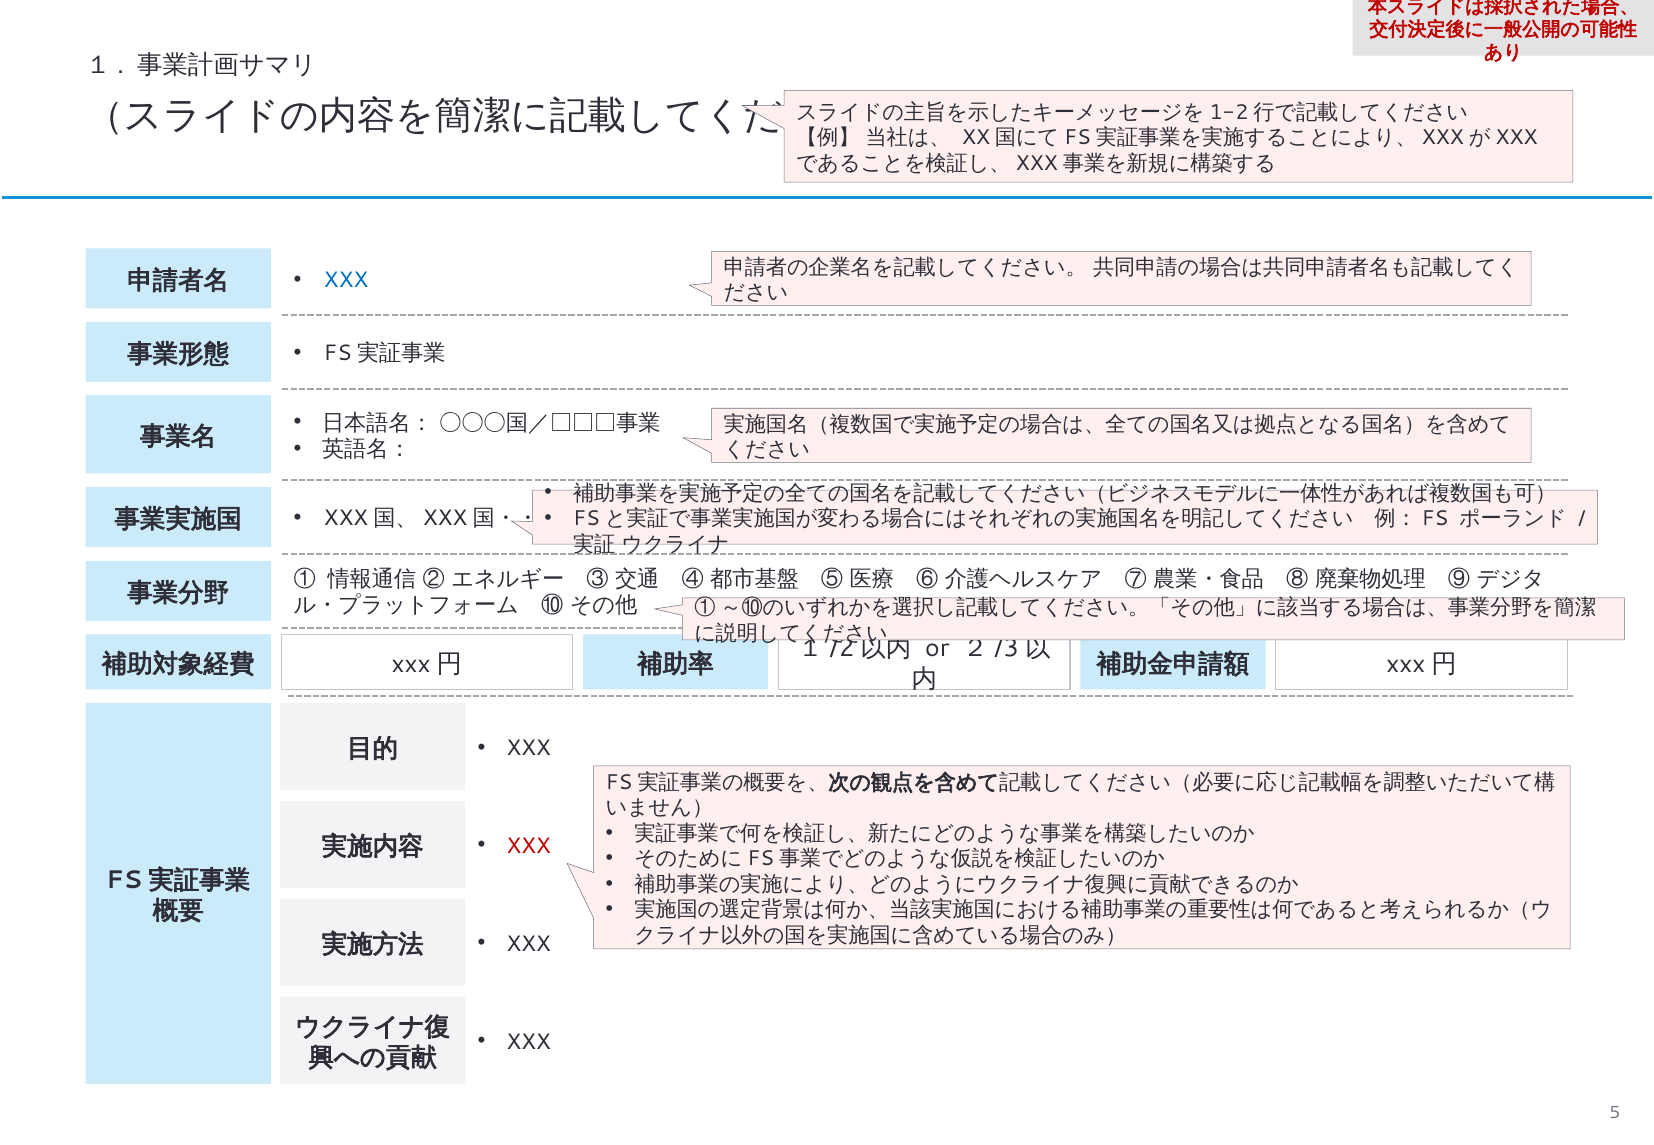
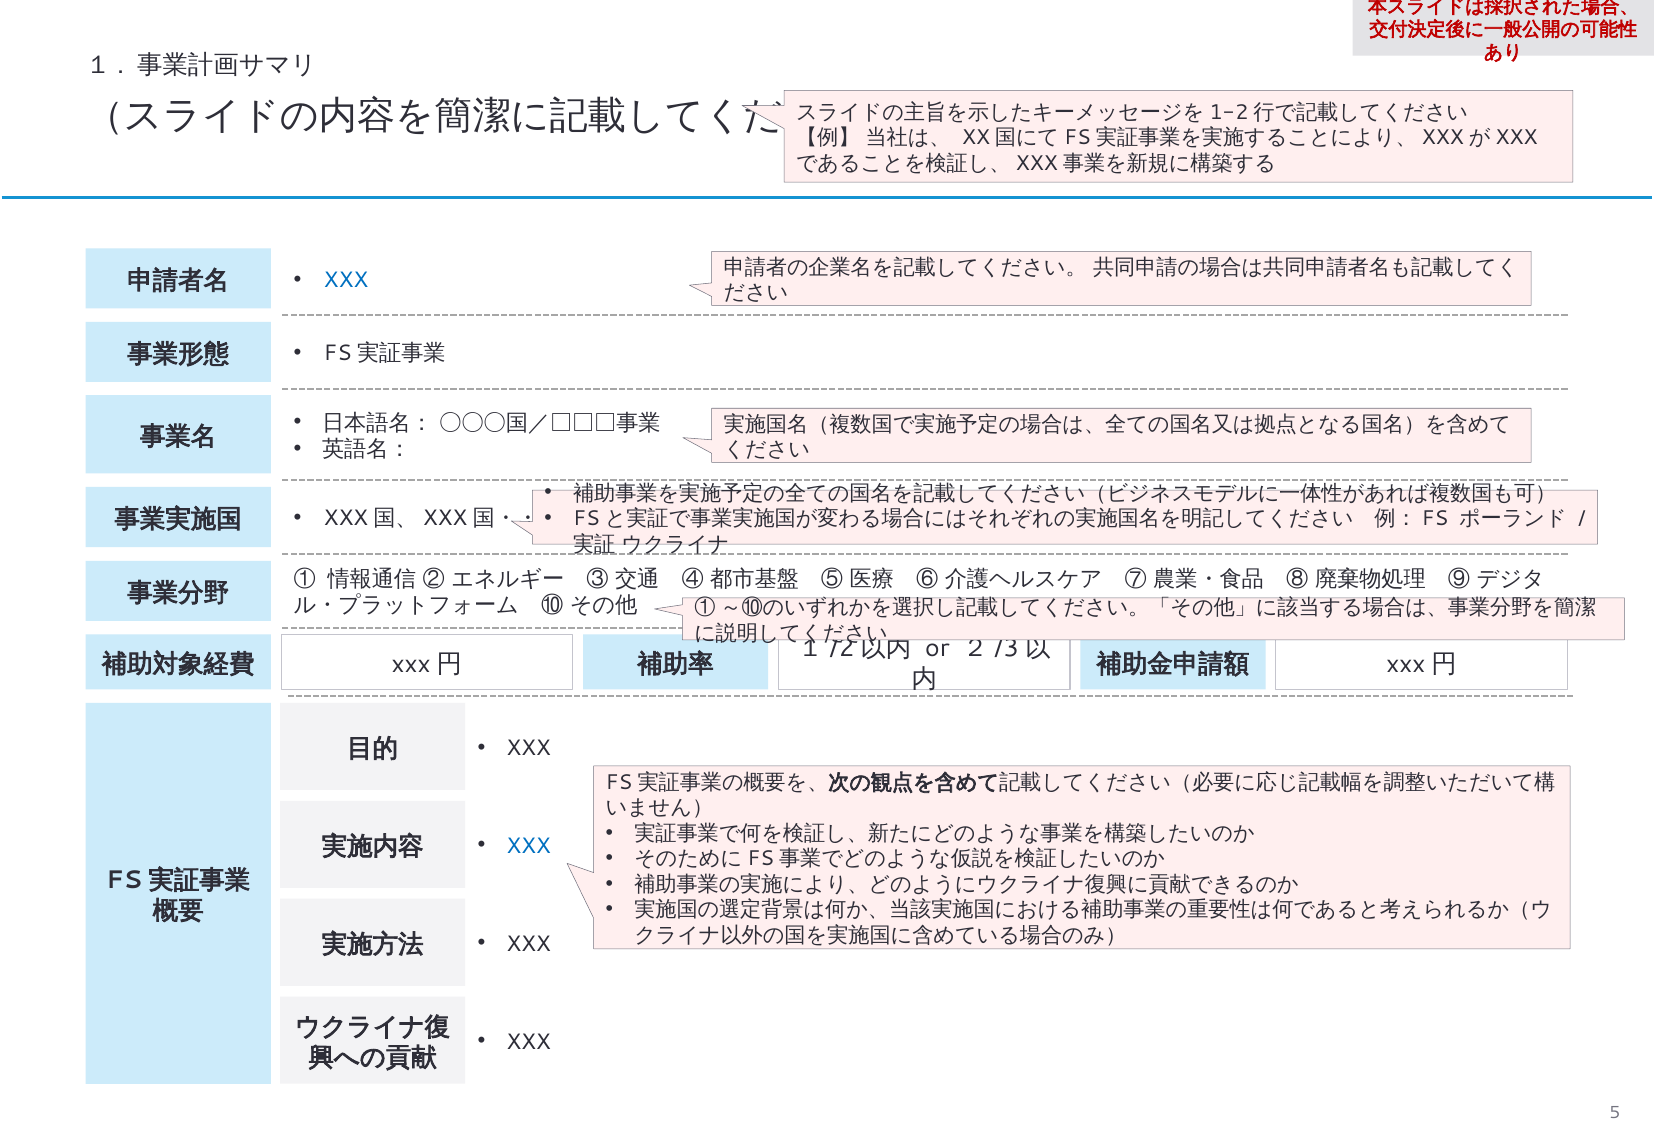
XXX colour: red -> blue (529, 846)
